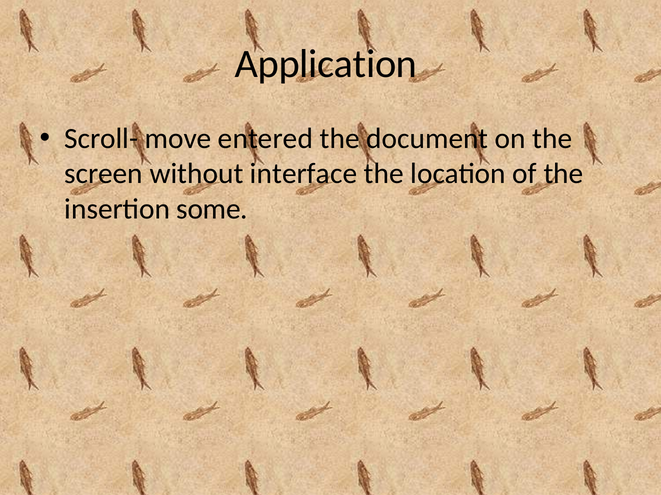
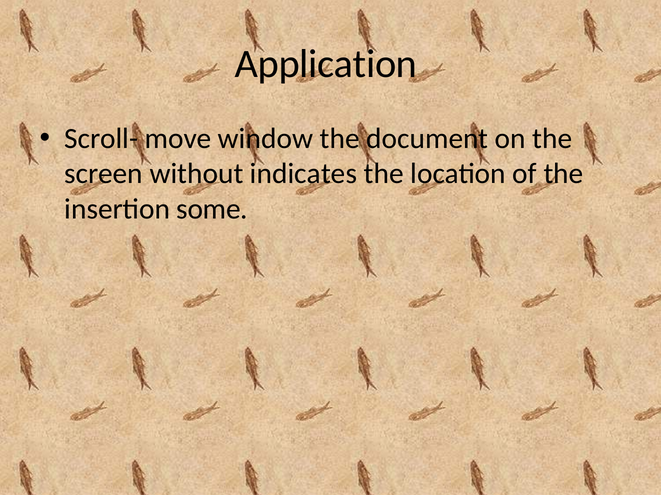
entered: entered -> window (265, 139)
interface: interface -> indicates (304, 174)
